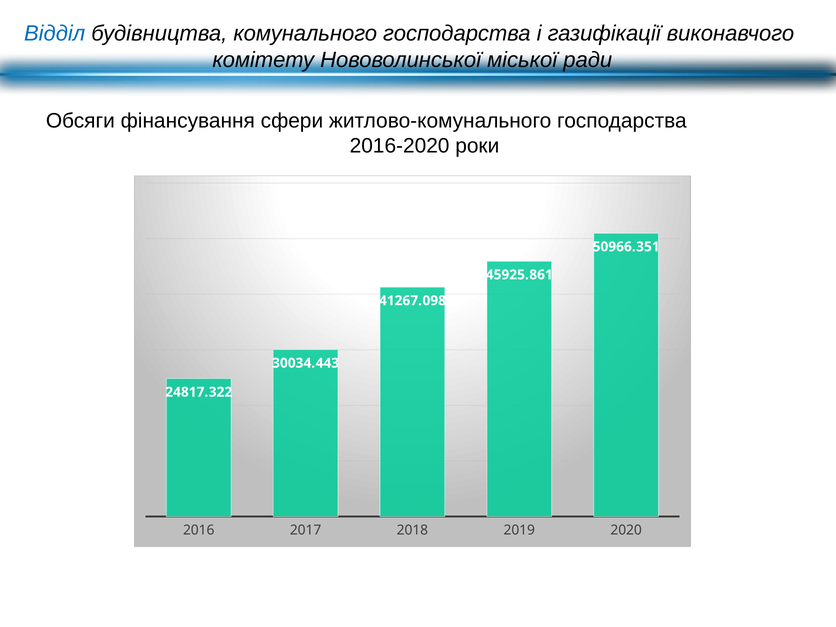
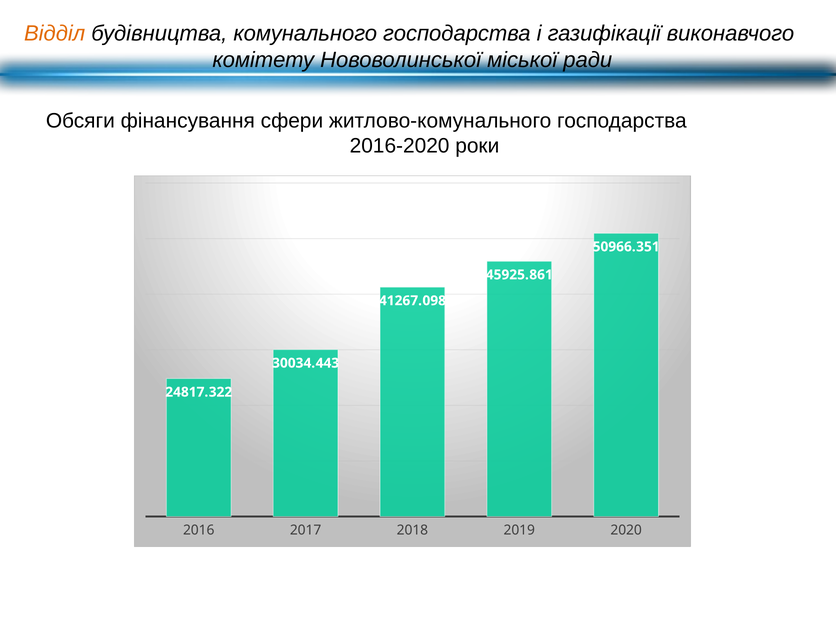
Відділ colour: blue -> orange (55, 34)
